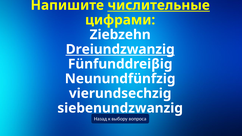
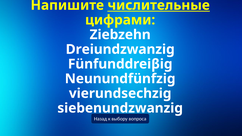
Dreiundzwanzig underline: present -> none (120, 49)
